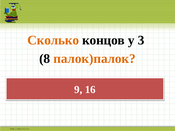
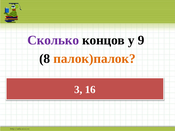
Сколько colour: orange -> purple (53, 40)
3: 3 -> 9 (141, 40)
9: 9 -> 3 (78, 90)
